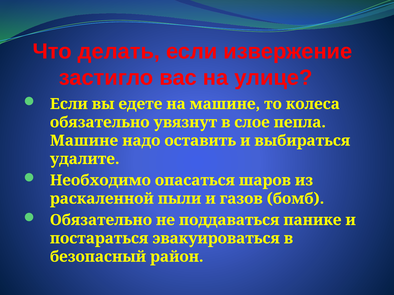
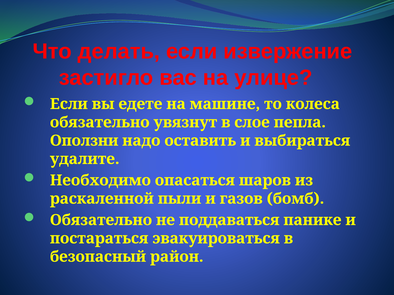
Машине: Машине -> Оползни (84, 141)
